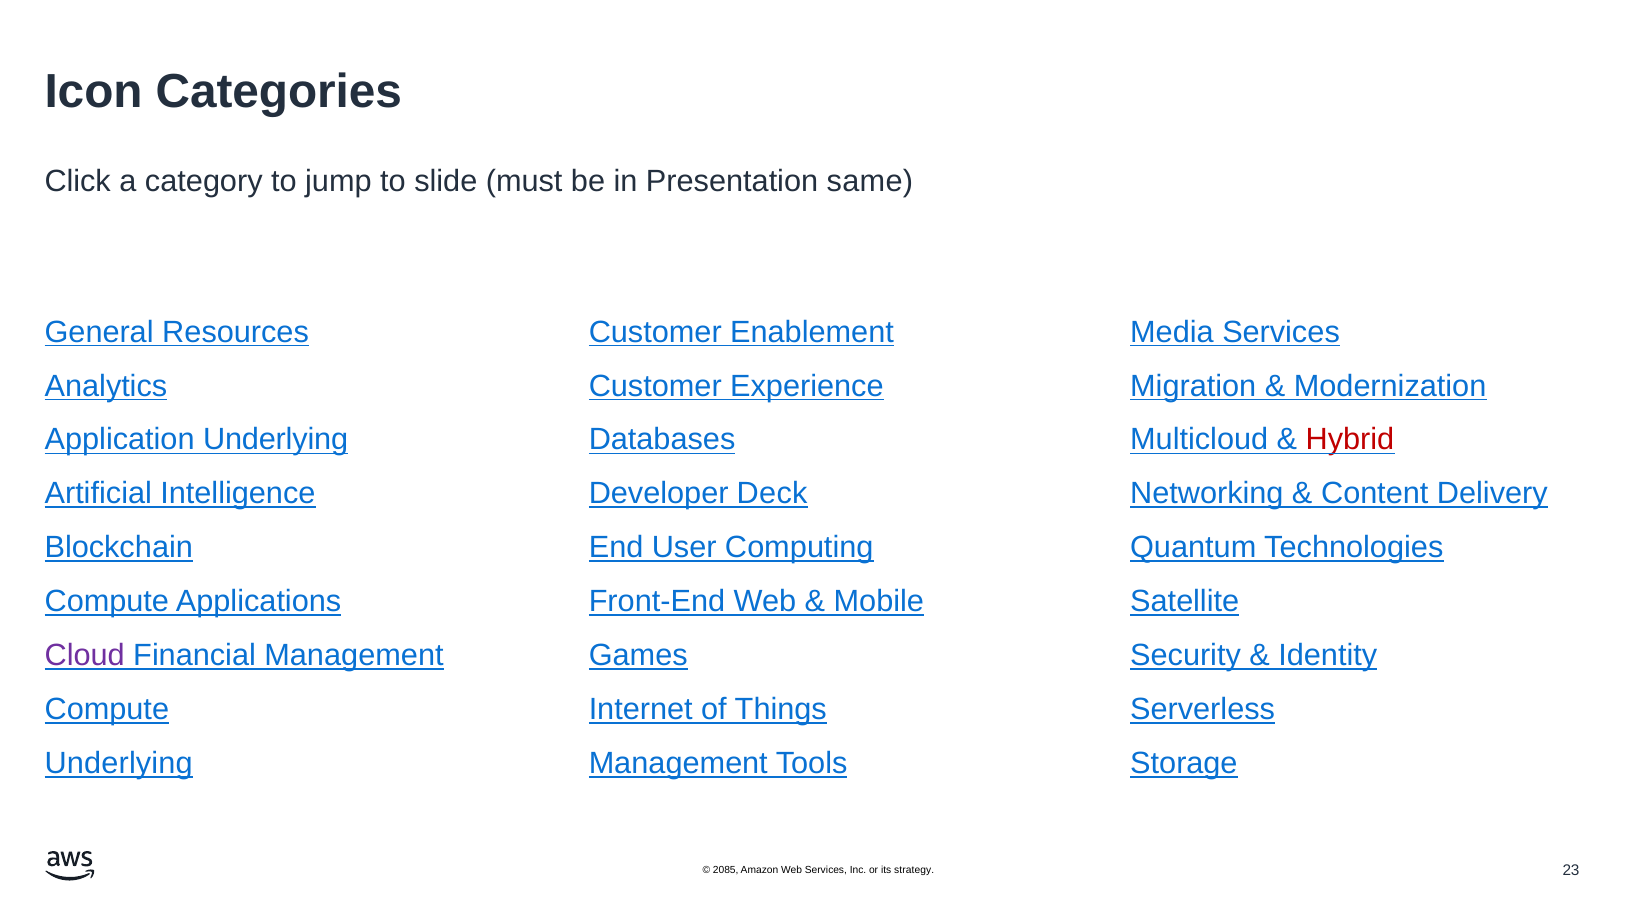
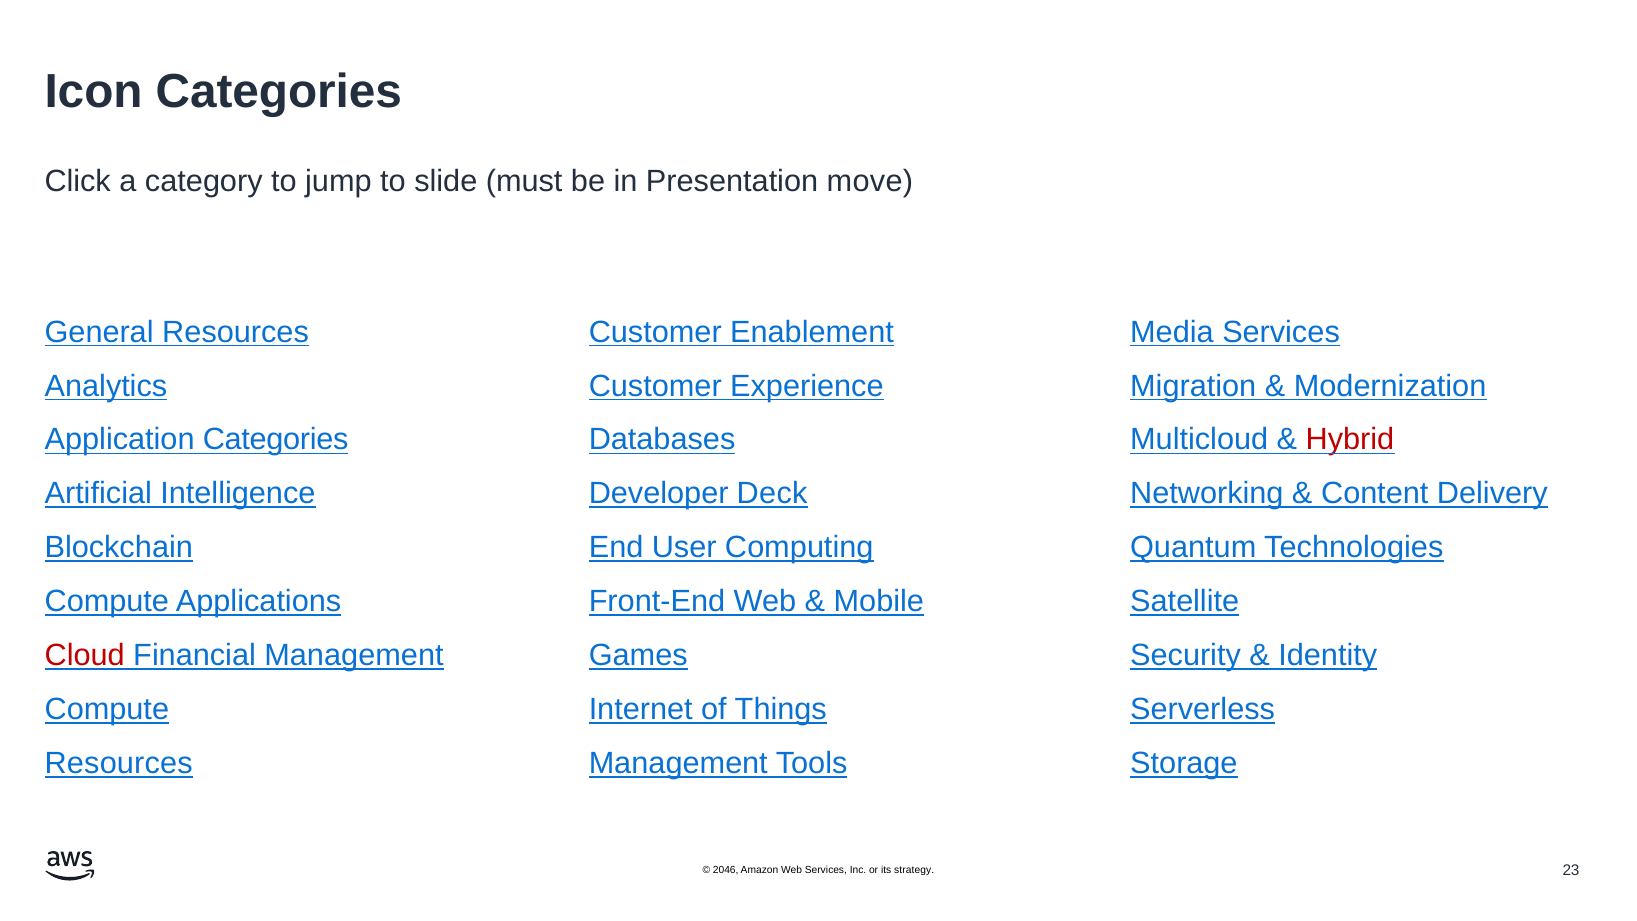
same: same -> move (870, 181)
Application Underlying: Underlying -> Categories (276, 440)
Cloud colour: purple -> red (85, 655)
Underlying: Underlying -> Resources (119, 763)
2085: 2085 -> 2046 (726, 870)
